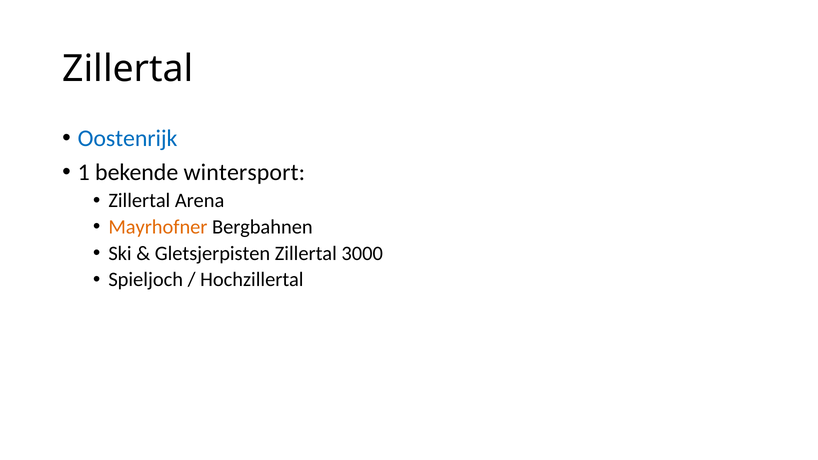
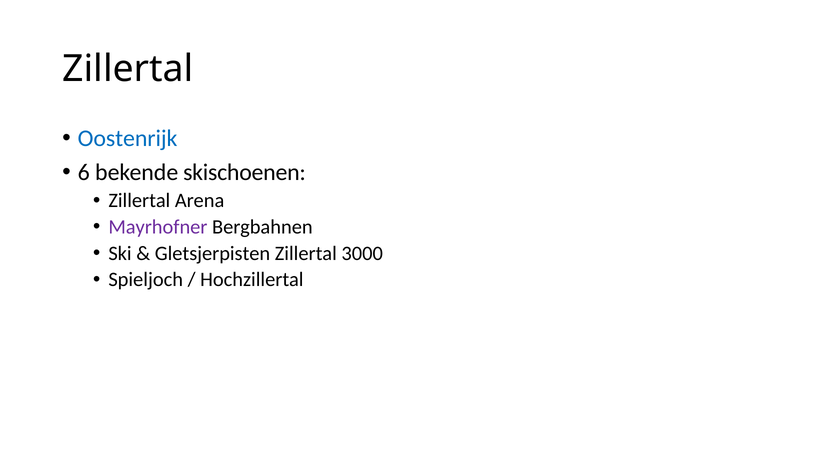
1: 1 -> 6 (84, 173)
wintersport: wintersport -> skischoenen (244, 173)
Mayrhofner colour: orange -> purple (158, 227)
